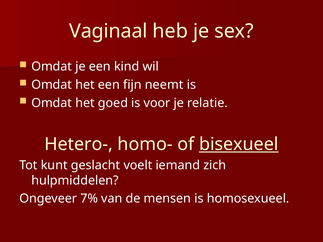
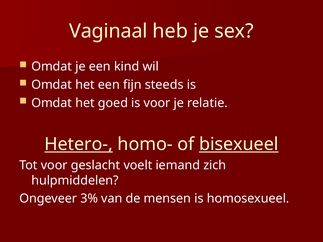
neemt: neemt -> steeds (164, 85)
Hetero- underline: none -> present (79, 144)
Tot kunt: kunt -> voor (54, 166)
7%: 7% -> 3% (89, 199)
